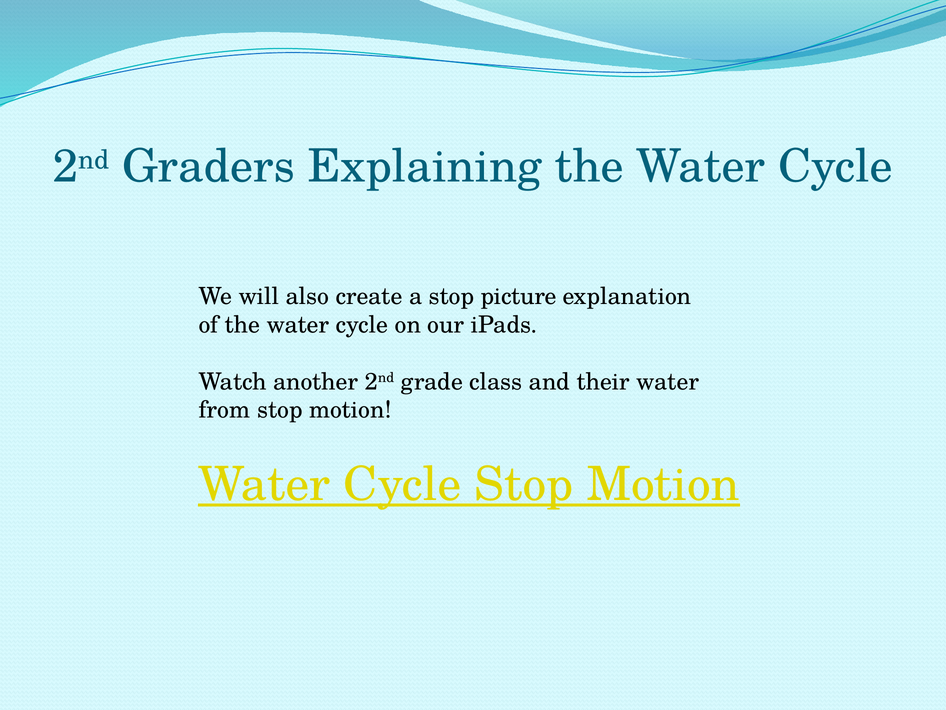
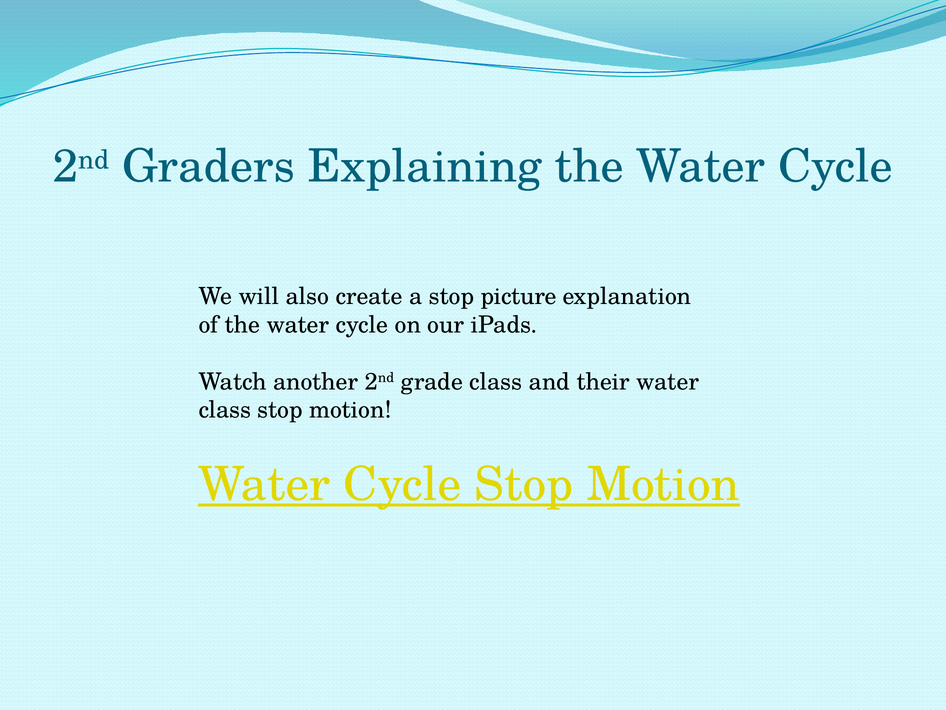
from: from -> class (225, 410)
